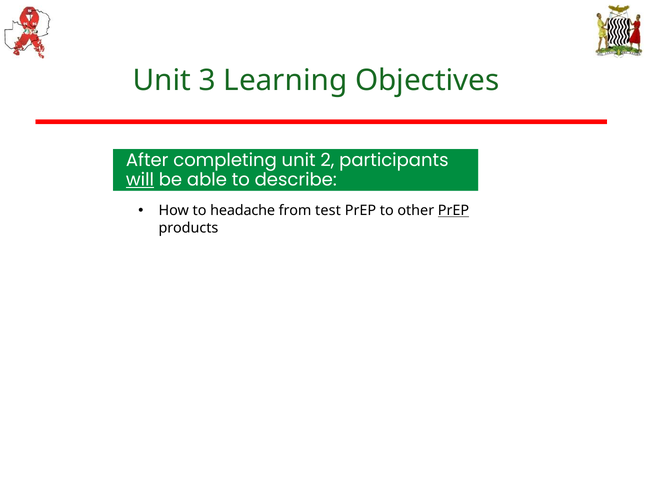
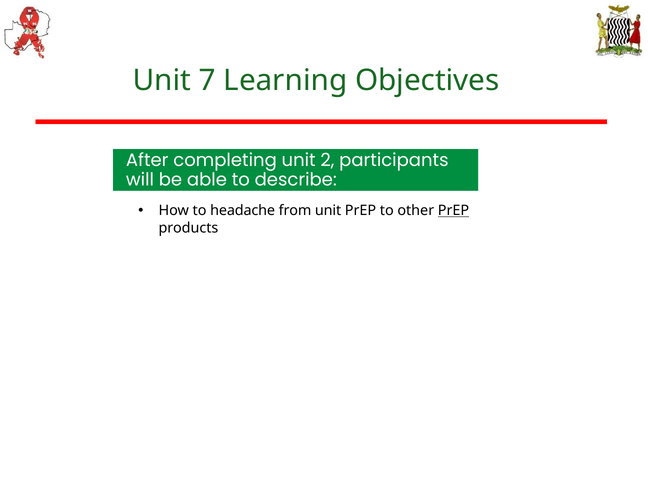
3: 3 -> 7 (207, 80)
will underline: present -> none (140, 180)
from test: test -> unit (328, 211)
